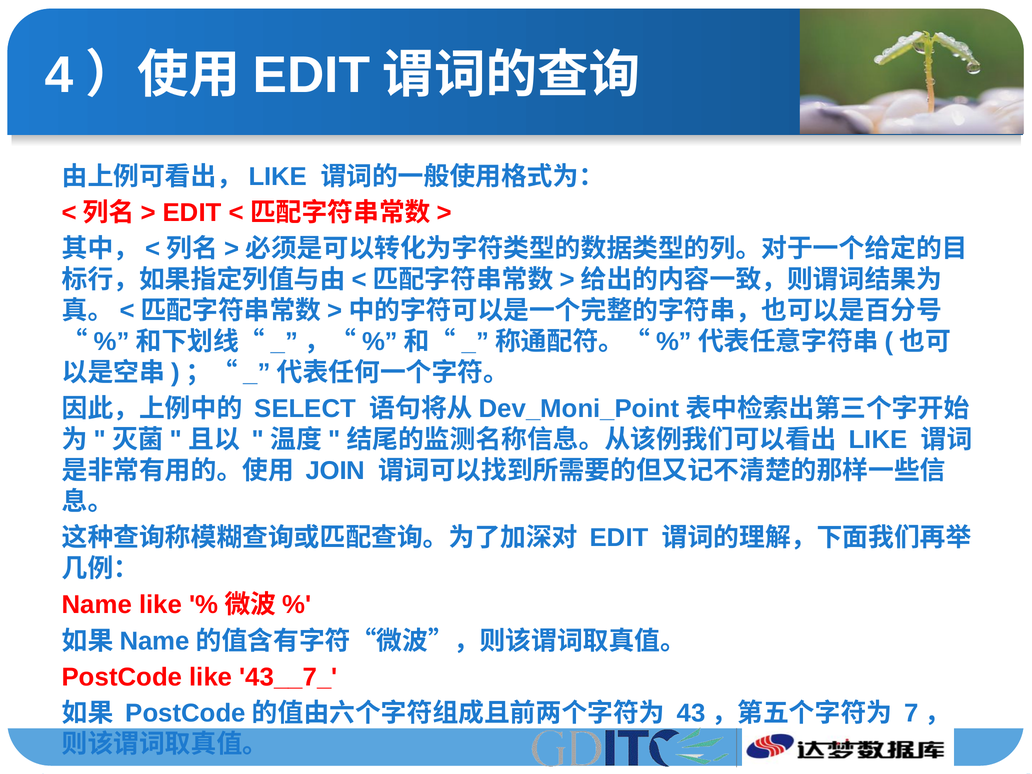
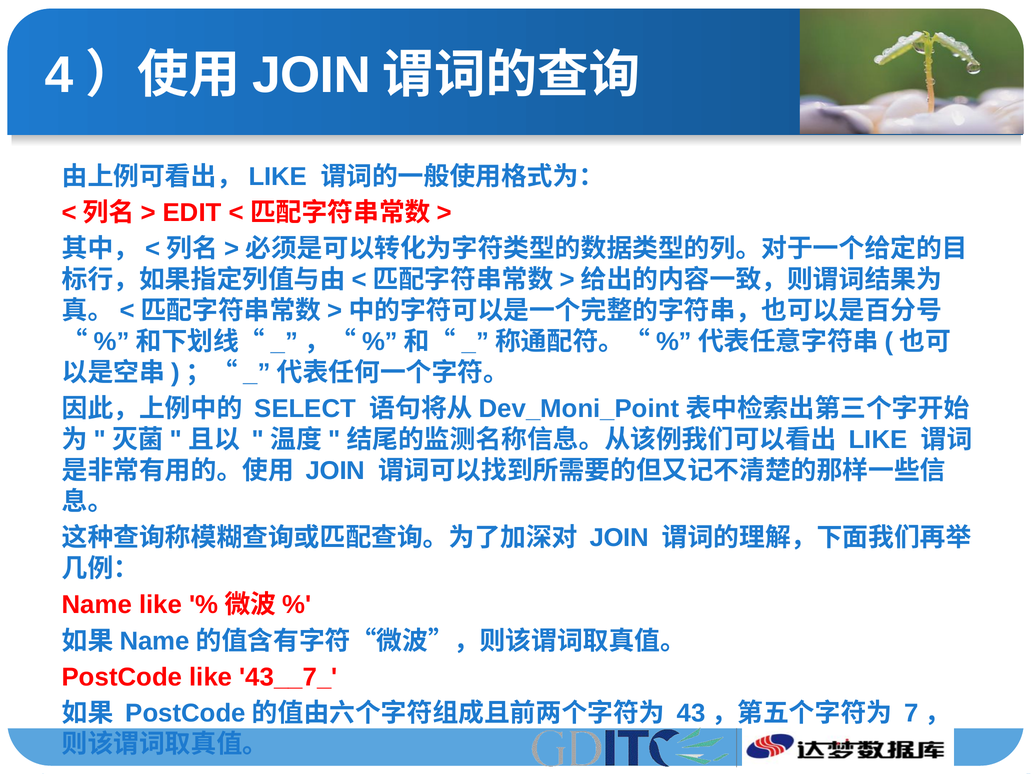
EDIT: EDIT -> JOIN (312, 75)
EDIT: EDIT -> JOIN (619, 538)
